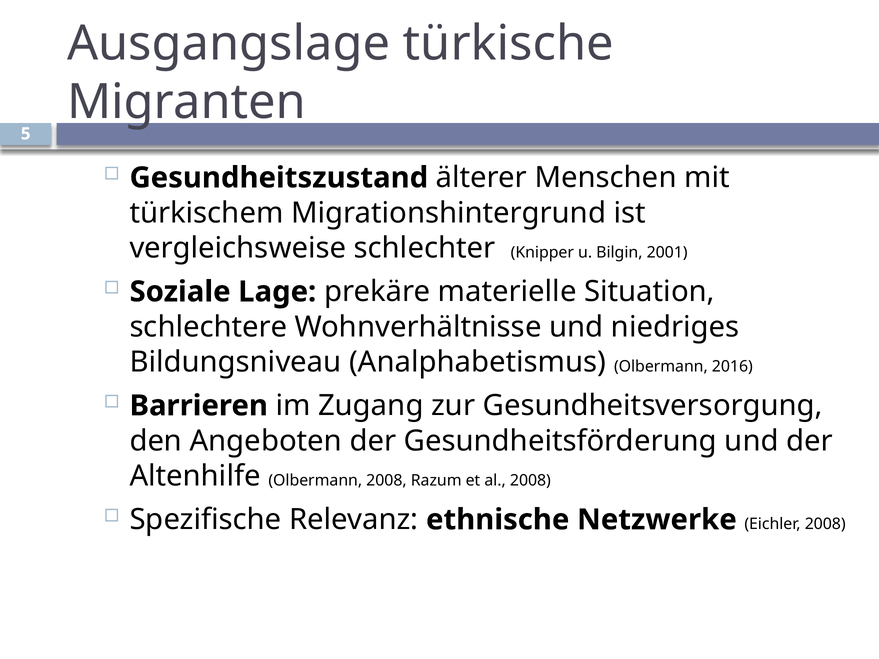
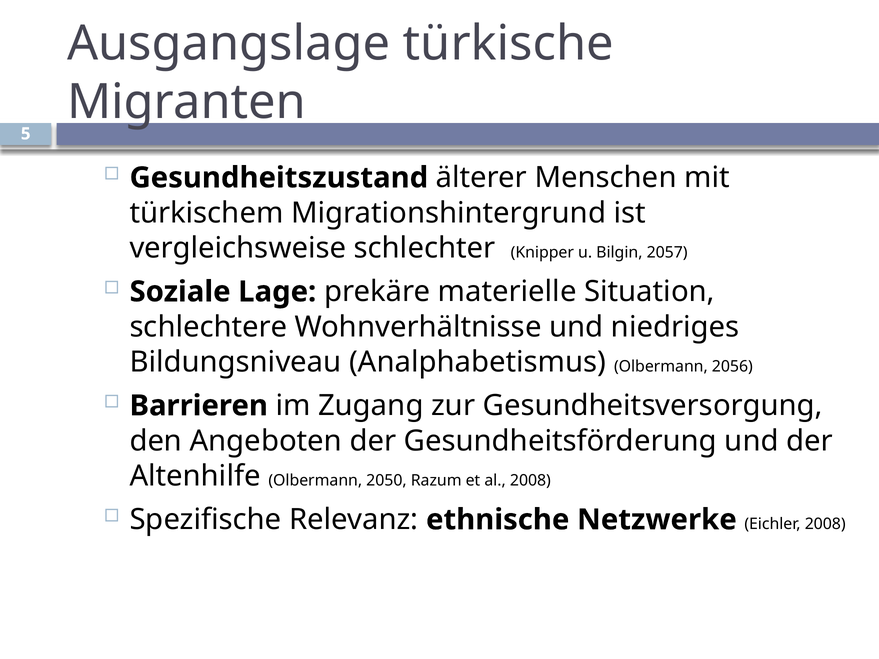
2001: 2001 -> 2057 (667, 253)
2016: 2016 -> 2056 (732, 367)
Olbermann 2008: 2008 -> 2050 (386, 481)
